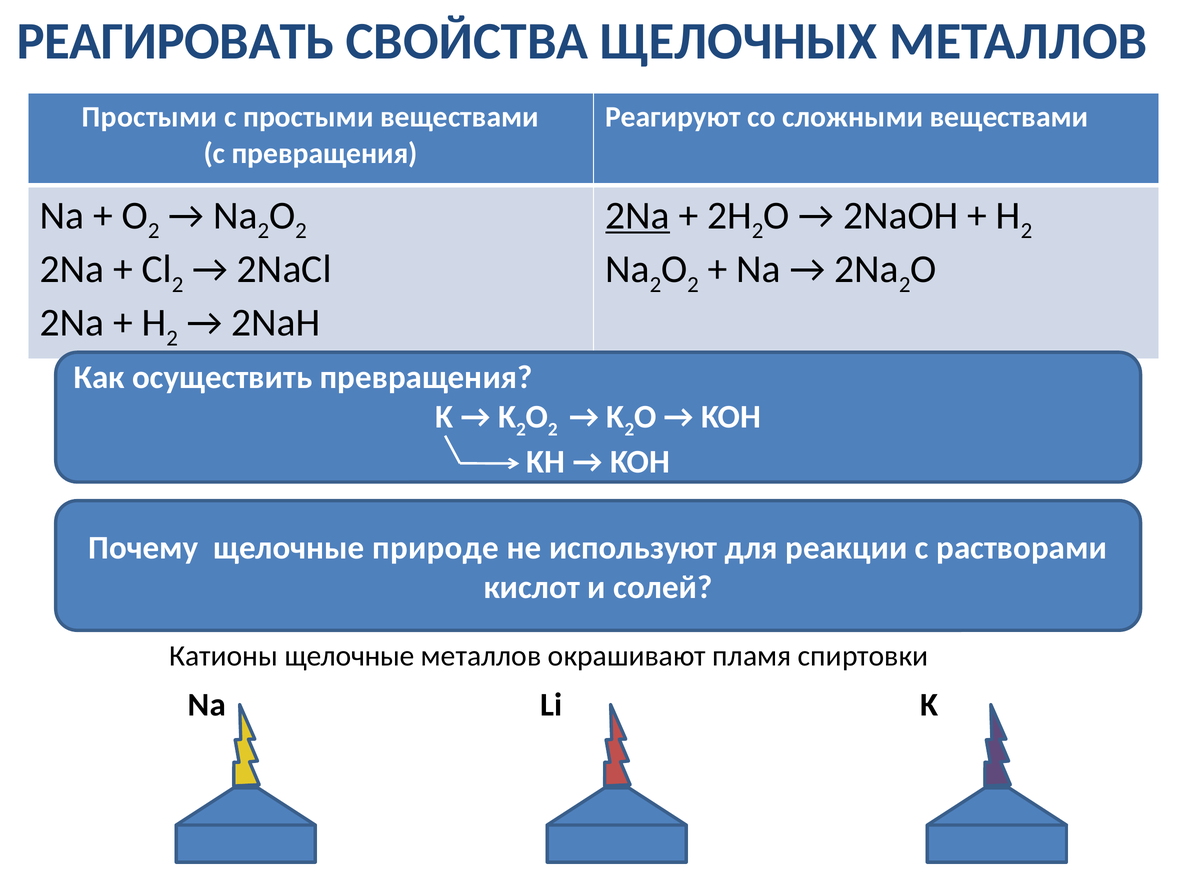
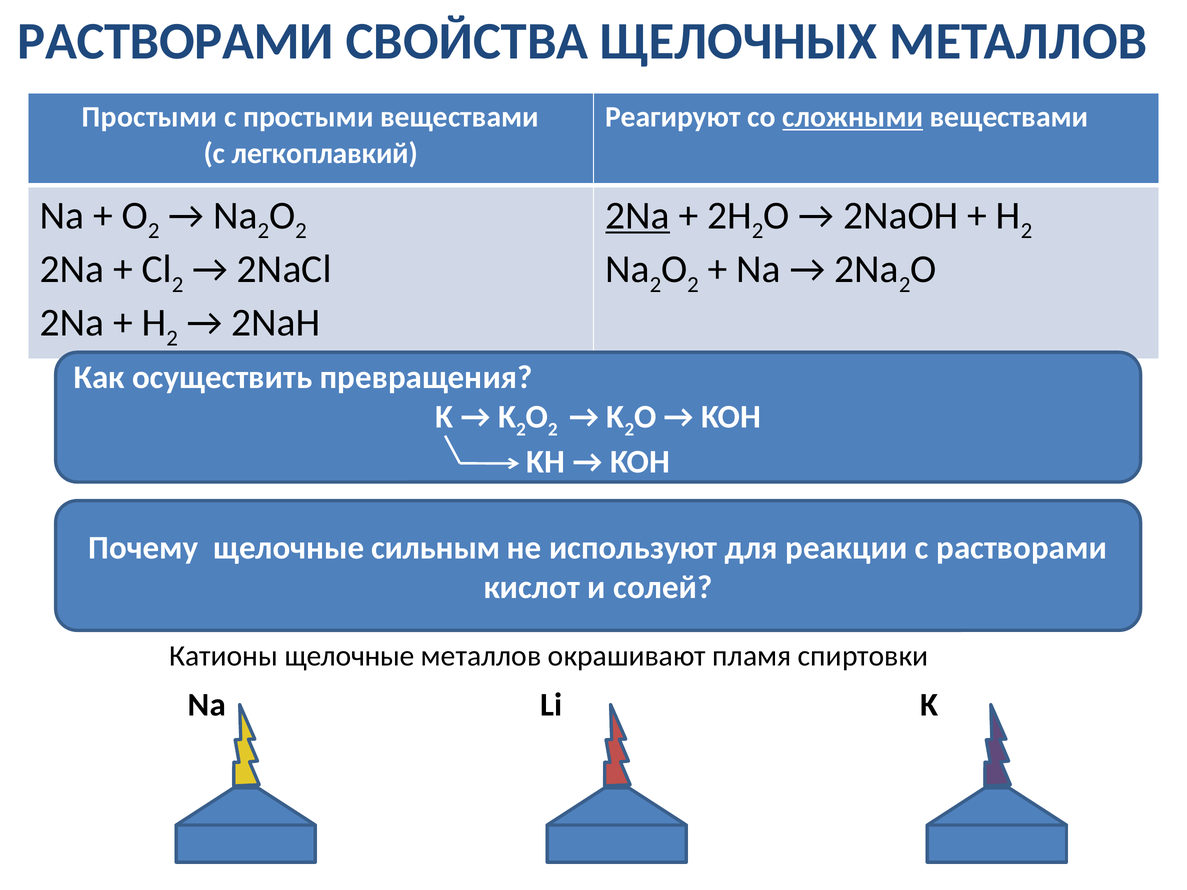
РЕАГИРОВАТЬ: РЕАГИРОВАТЬ -> РАСТВОРАМИ (176, 41)
сложными underline: none -> present (853, 117)
с превращения: превращения -> легкоплавкий (325, 153)
природе: природе -> сильным (436, 548)
